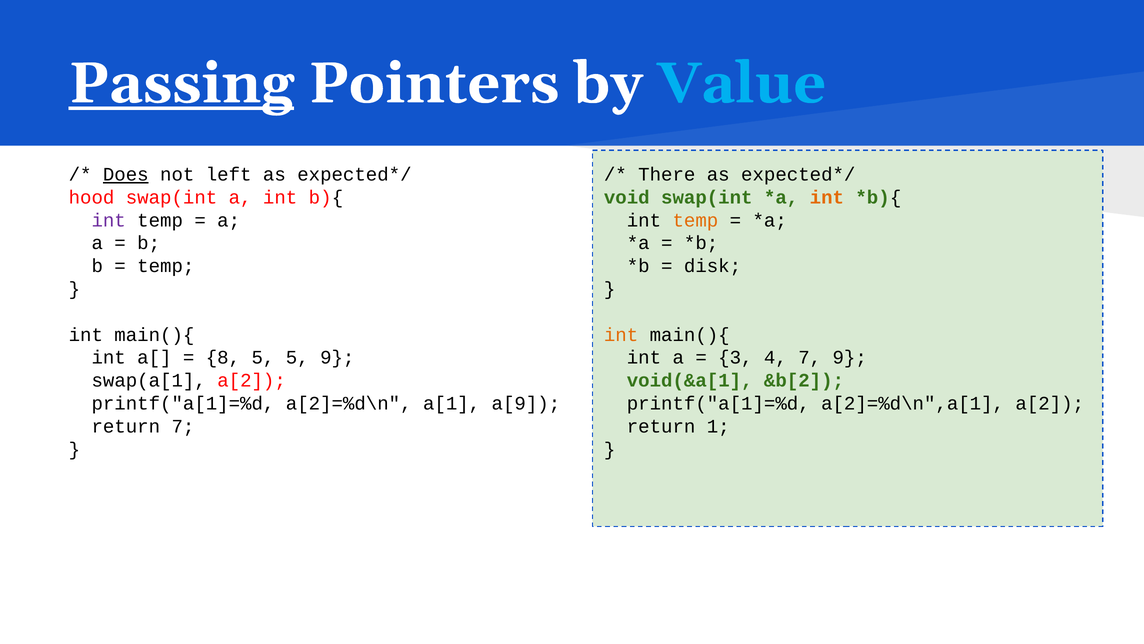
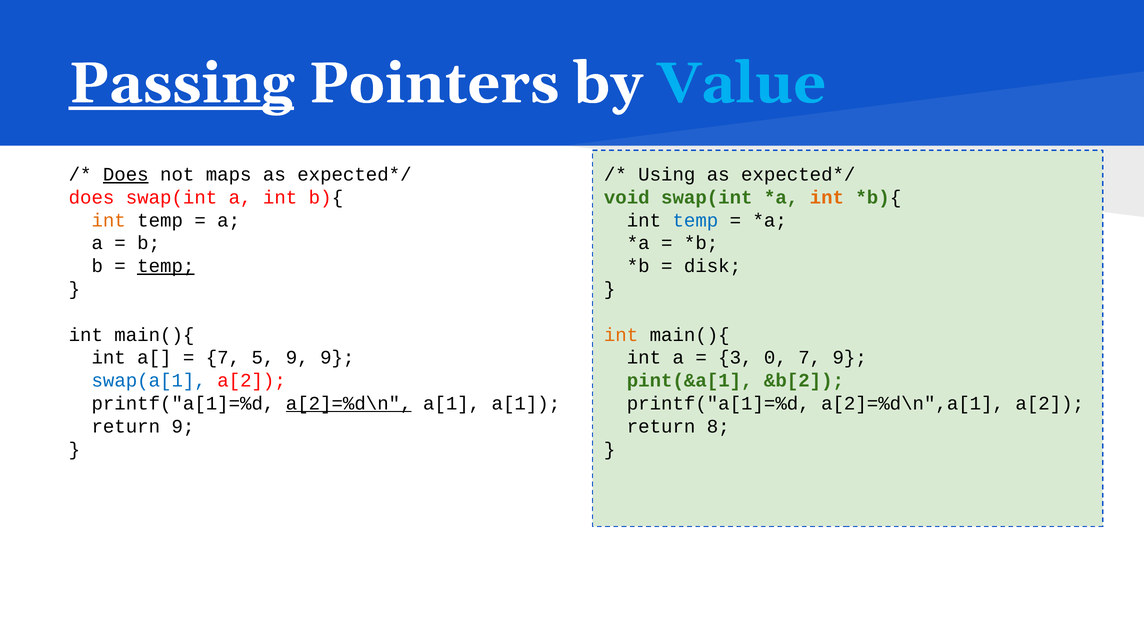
left: left -> maps (229, 174)
There: There -> Using (667, 174)
hood: hood -> does (92, 197)
int colour: purple -> orange (109, 220)
temp colour: orange -> blue (695, 220)
temp underline: none -> present (166, 266)
8: 8 -> 7 (223, 357)
5 5: 5 -> 9 (297, 357)
4: 4 -> 0 (775, 357)
swap(a[1 colour: black -> blue (149, 380)
void(&a[1: void(&a[1 -> pint(&a[1 (690, 380)
a[2]=%d\n underline: none -> present (349, 403)
a[1 a[9: a[9 -> a[1 (526, 403)
return 7: 7 -> 9 (183, 426)
1: 1 -> 8 (718, 426)
